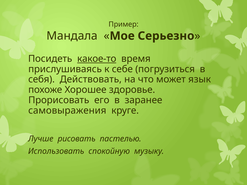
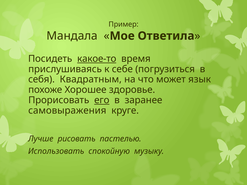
Серьезно: Серьезно -> Ответила (166, 36)
Действовать: Действовать -> Квадратным (91, 80)
его underline: none -> present (102, 100)
